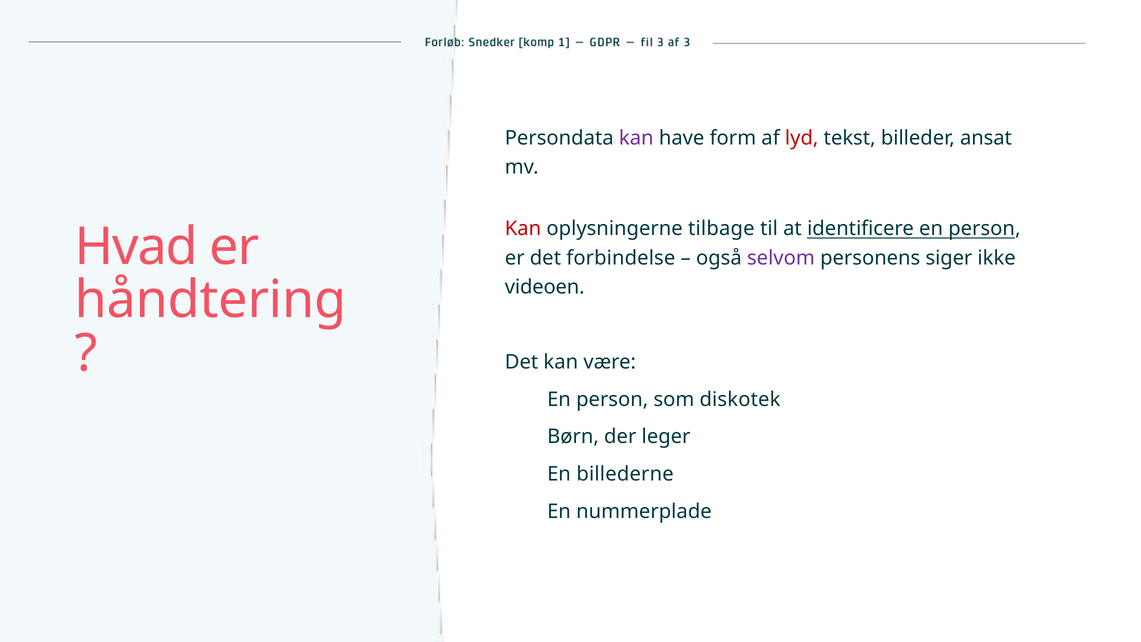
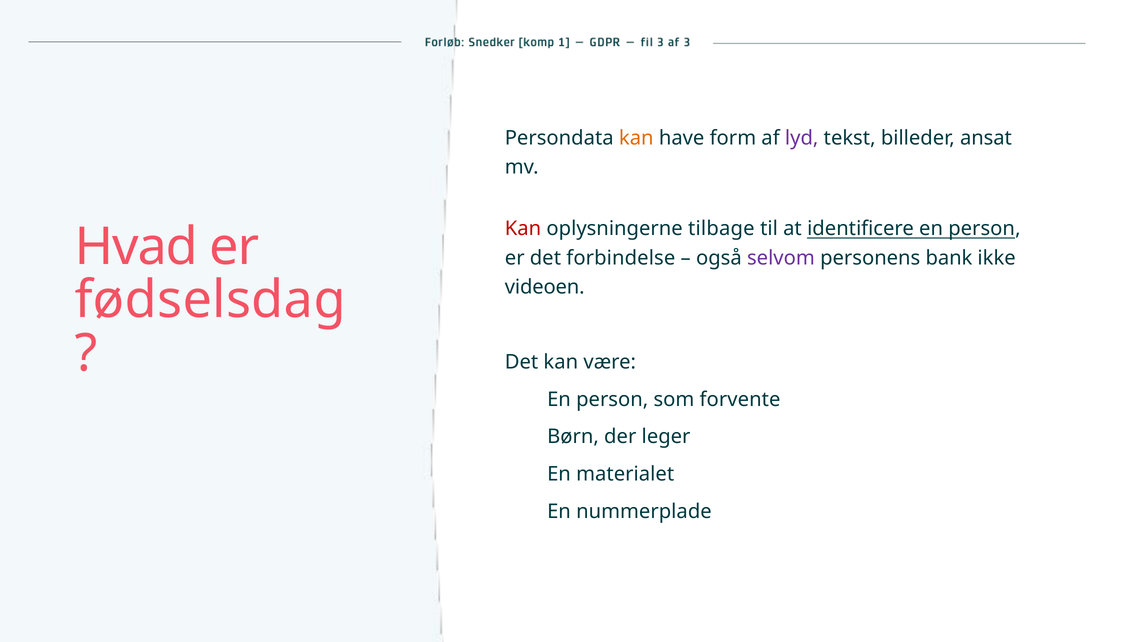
kan colour: purple -> orange (636, 138)
lyd colour: red -> purple (802, 138)
siger: siger -> bank (949, 258)
håndtering: håndtering -> fødselsdag (210, 300)
diskotek: diskotek -> forvente (740, 399)
billederne: billederne -> materialet (625, 474)
